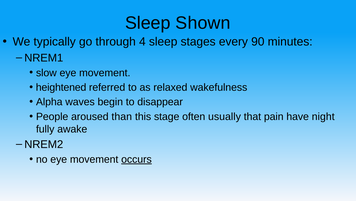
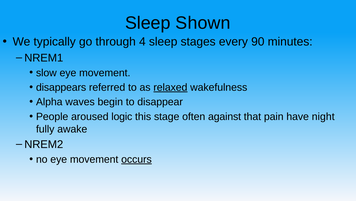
heightened: heightened -> disappears (61, 87)
relaxed underline: none -> present (170, 87)
than: than -> logic (122, 116)
usually: usually -> against (225, 116)
